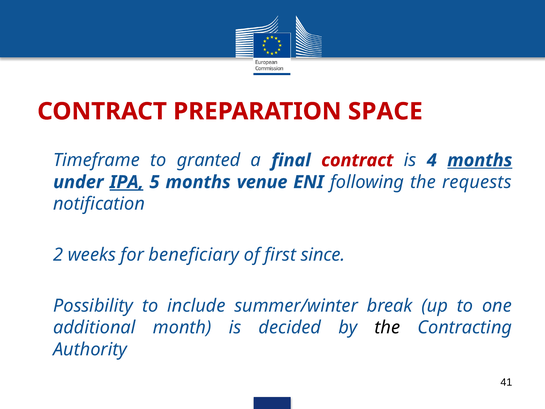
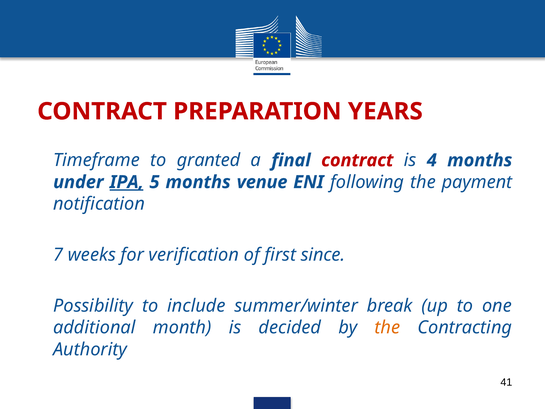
SPACE: SPACE -> YEARS (385, 111)
months underline: present -> none (480, 160)
requests: requests -> payment (477, 182)
2: 2 -> 7 (58, 255)
beneficiary: beneficiary -> verification (194, 255)
the colour: black -> orange (387, 327)
